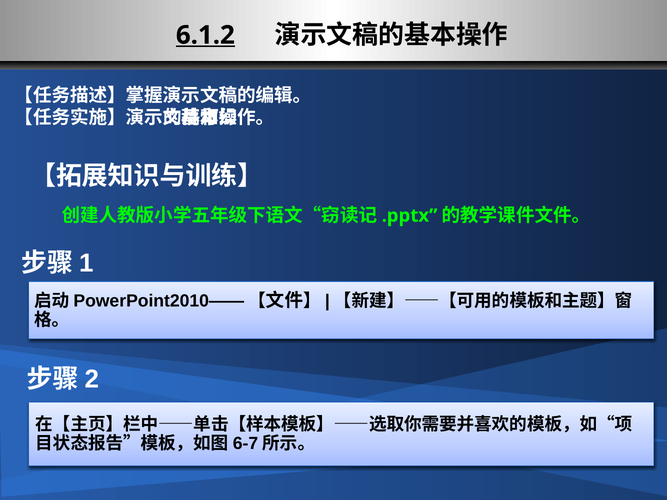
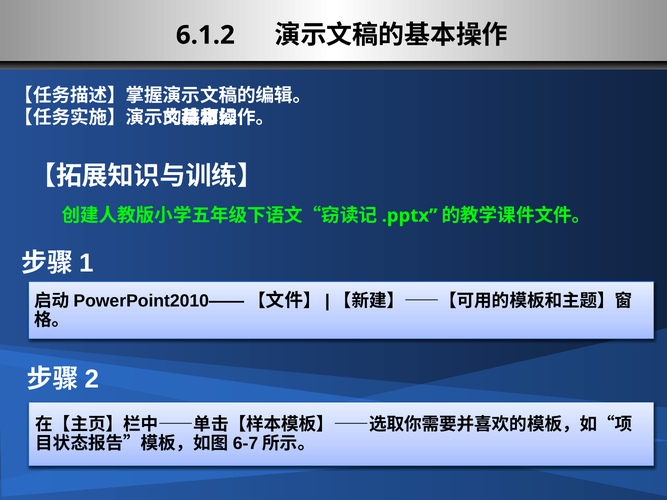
6.1.2 underline: present -> none (205, 35)
